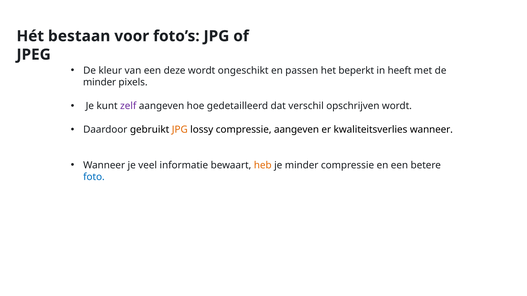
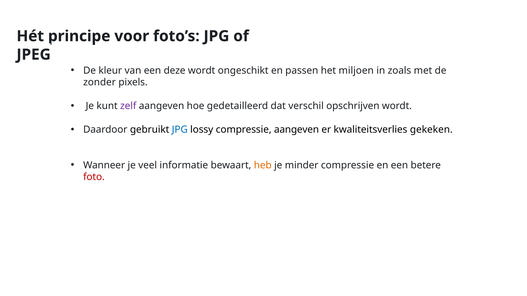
bestaan: bestaan -> principe (79, 36)
beperkt: beperkt -> miljoen (356, 71)
heeft: heeft -> zoals (399, 71)
minder: minder -> zonder (100, 82)
JPG colour: orange -> blue (180, 130)
kwaliteitsverlies wanneer: wanneer -> gekeken (431, 130)
foto colour: blue -> red (94, 177)
